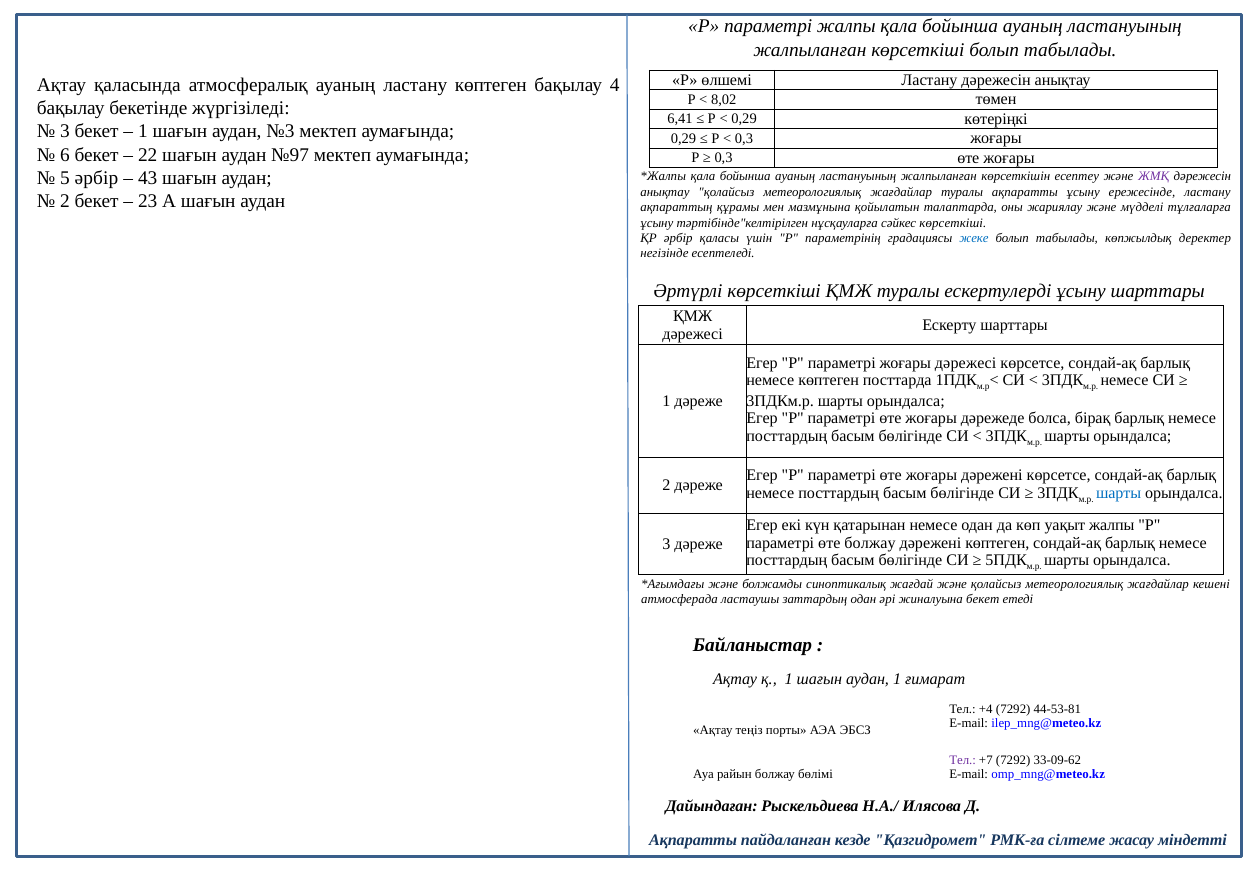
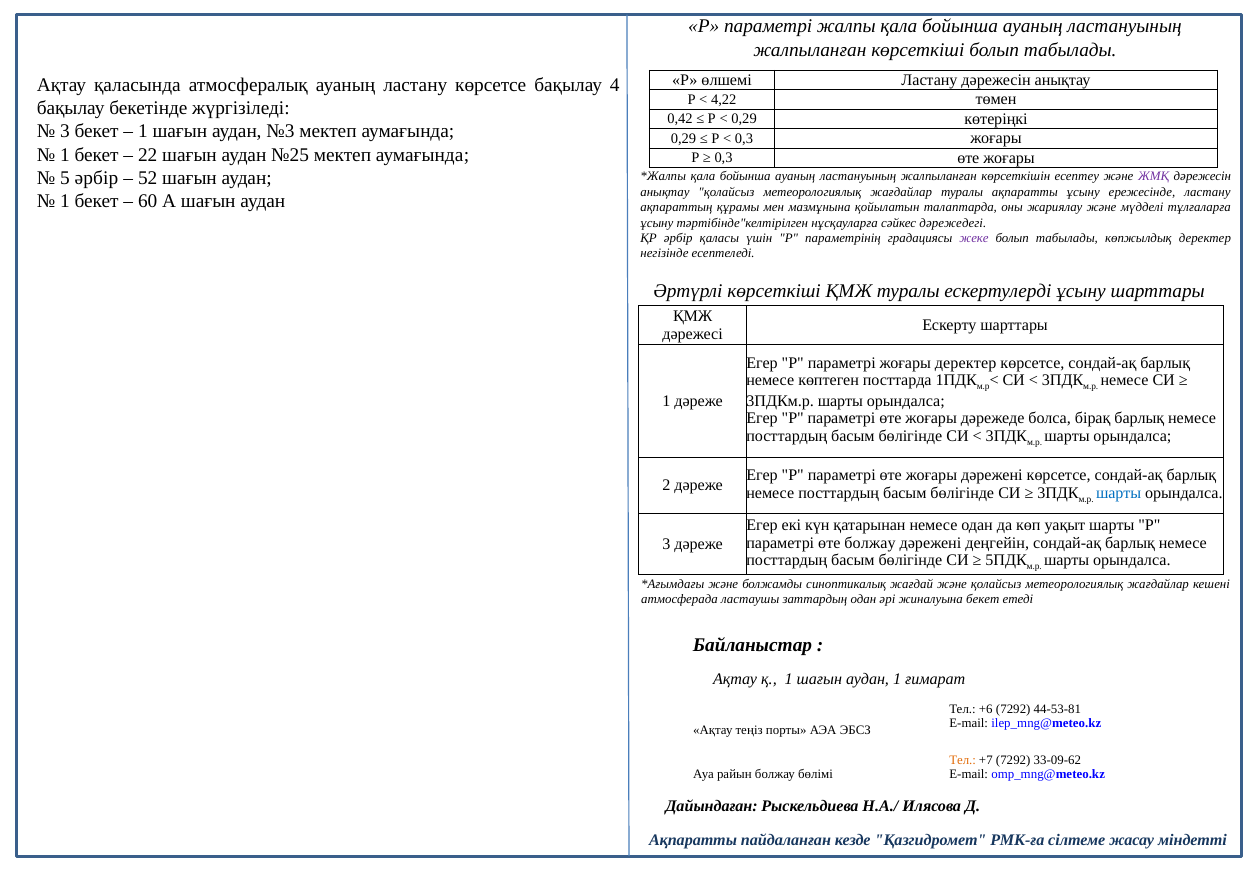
ластану көптеген: көптеген -> көрсетсе (491, 85)
8,02: 8,02 -> 4,22 (724, 99)
6,41: 6,41 -> 0,42 (680, 119)
6: 6 -> 1 (65, 155)
№97: №97 -> №25 (290, 155)
43: 43 -> 52 (148, 178)
2: 2 -> 1 (65, 201)
23: 23 -> 60 (148, 201)
сәйкес көрсеткіші: көрсеткіші -> дәрежедегі (953, 223)
жеке colour: blue -> purple (974, 238)
жоғары дәрежесі: дәрежесі -> деректер (966, 363)
уақыт жалпы: жалпы -> шарты (1112, 525)
дәрежені көптеген: көптеген -> деңгейін (997, 543)
+4: +4 -> +6 (986, 709)
Тел colour: purple -> orange (963, 760)
